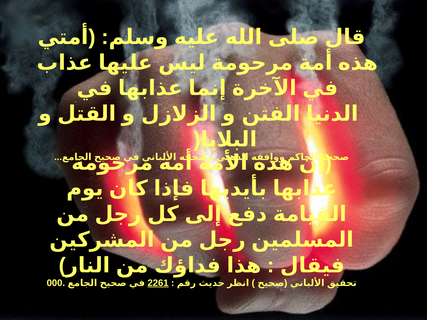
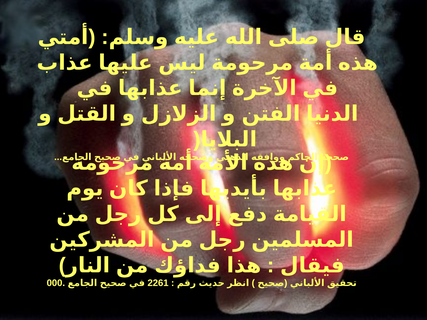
2261 underline: present -> none (158, 283)
